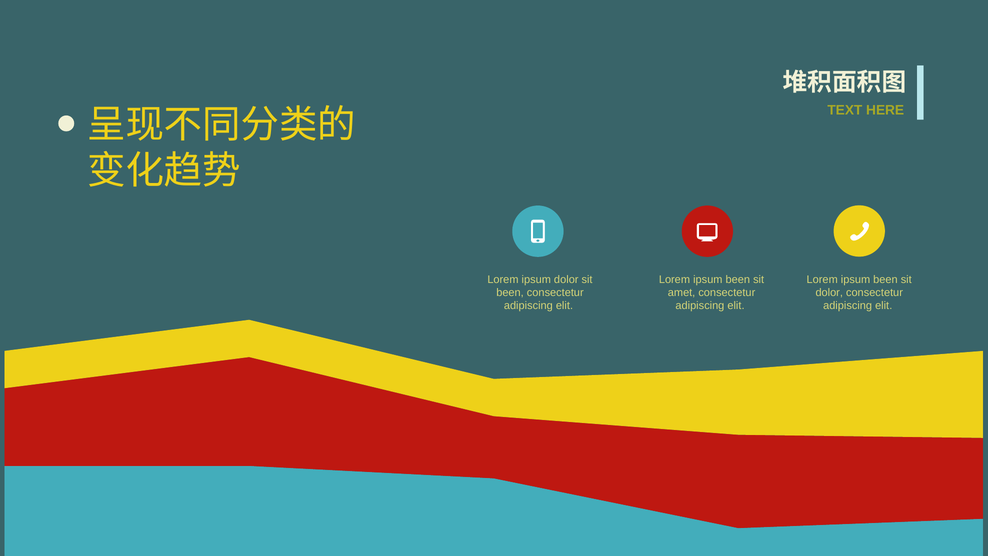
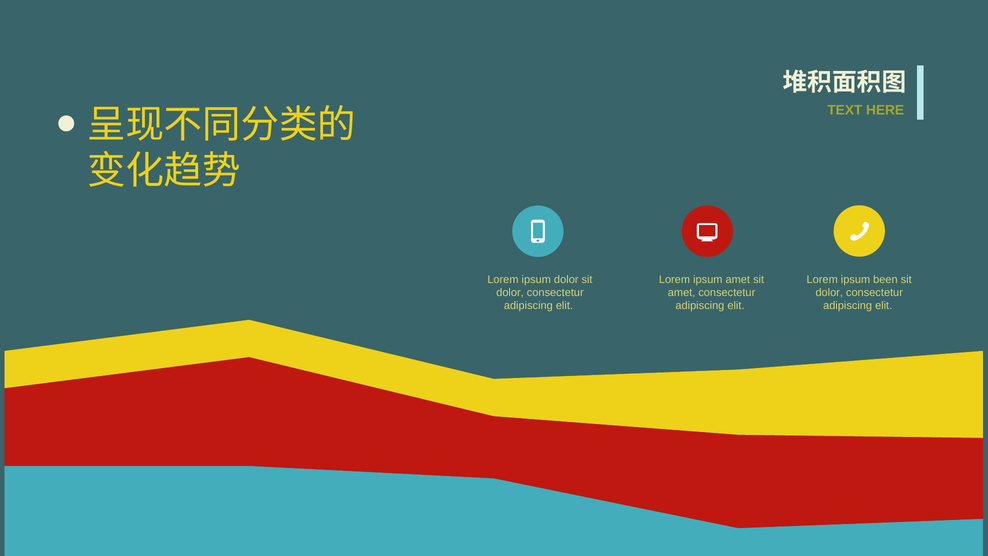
been: been -> amet (738, 279)
been: been -> dolor (510, 293)
